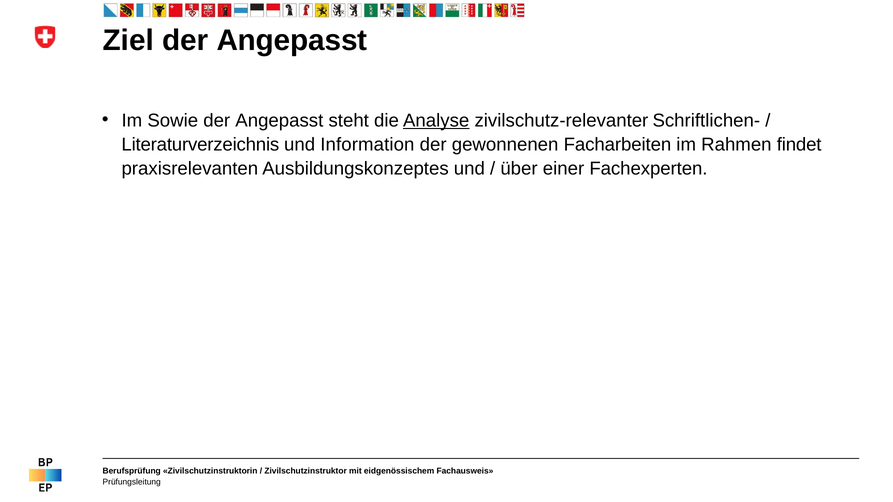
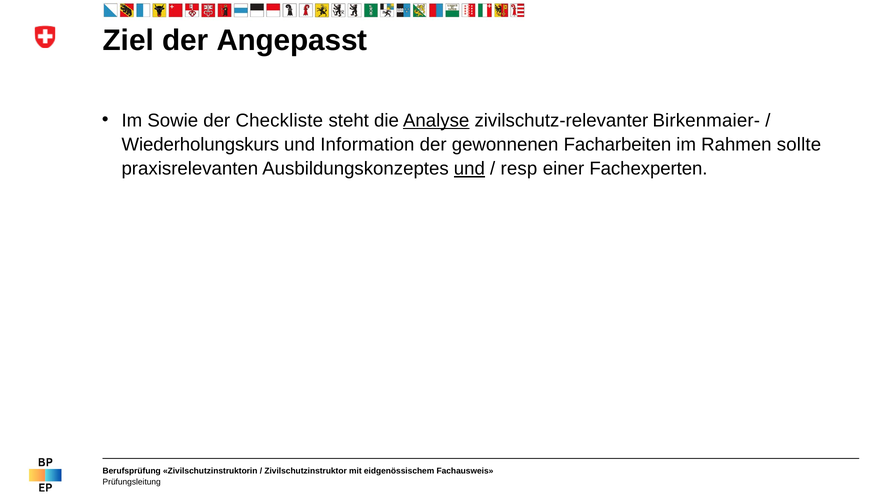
Angepasst: Angepasst -> Checkliste (279, 120)
Schriftlichen-: Schriftlichen- -> Birkenmaier- (706, 120)
Literaturverzeichnis: Literaturverzeichnis -> Wiederholungskurs (200, 145)
findet: findet -> sollte (799, 145)
und underline: none -> present (469, 169)
über: über -> resp (519, 169)
